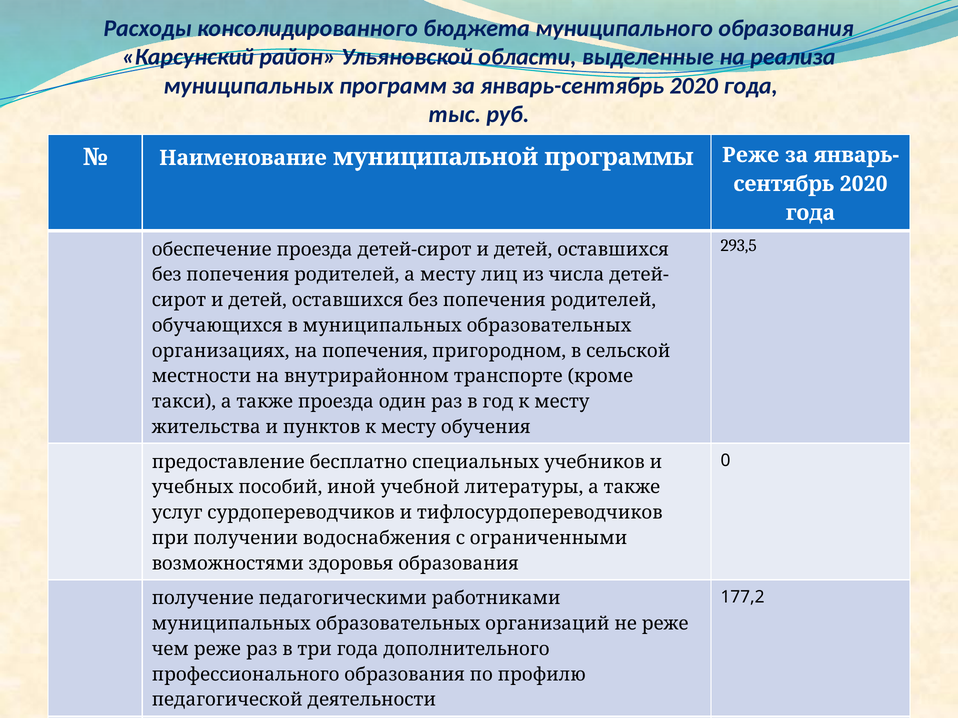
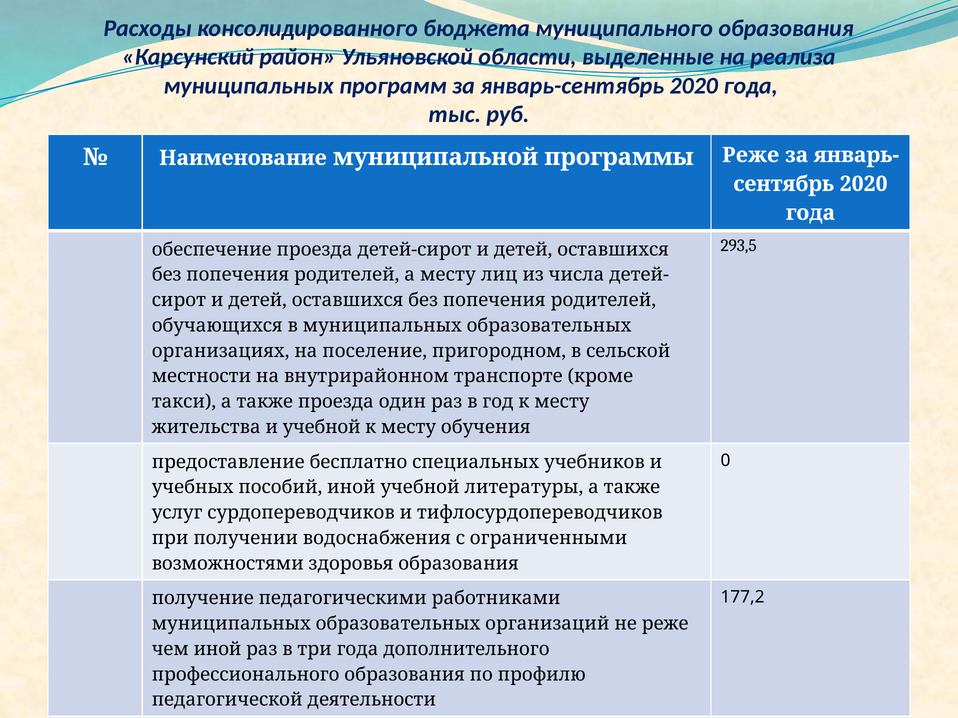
на попечения: попечения -> поселение (375, 351)
и пунктов: пунктов -> учебной (322, 427)
чем реже: реже -> иной (218, 650)
